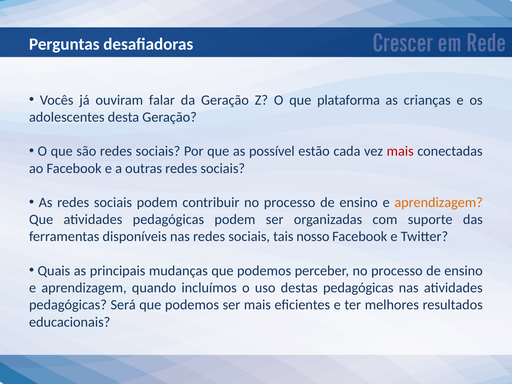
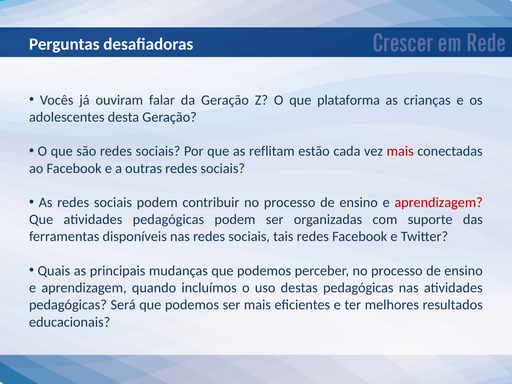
possível: possível -> reflitam (272, 151)
aprendizagem colour: orange -> red (439, 202)
tais nosso: nosso -> redes (313, 237)
